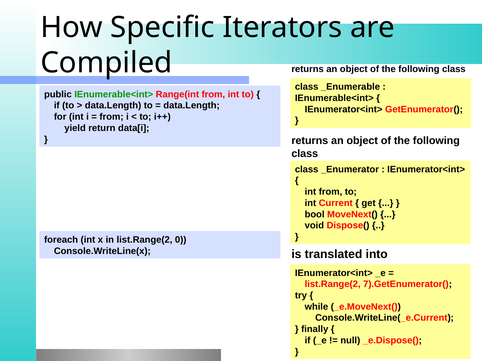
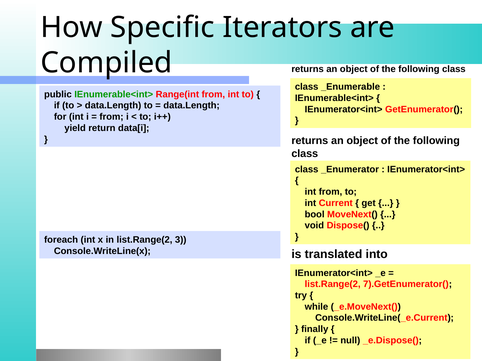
0: 0 -> 3 (181, 240)
